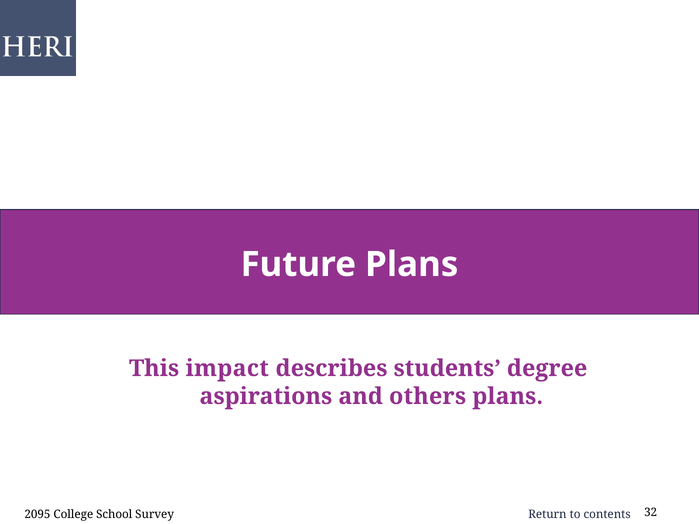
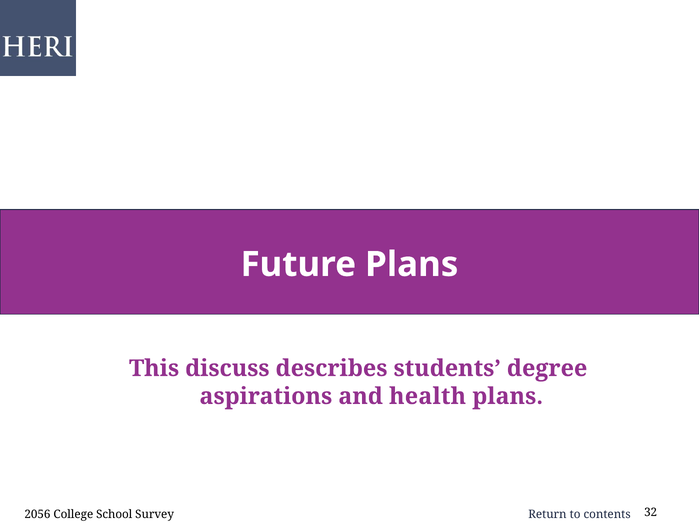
impact: impact -> discuss (227, 369)
others: others -> health (428, 396)
2095: 2095 -> 2056 (37, 515)
